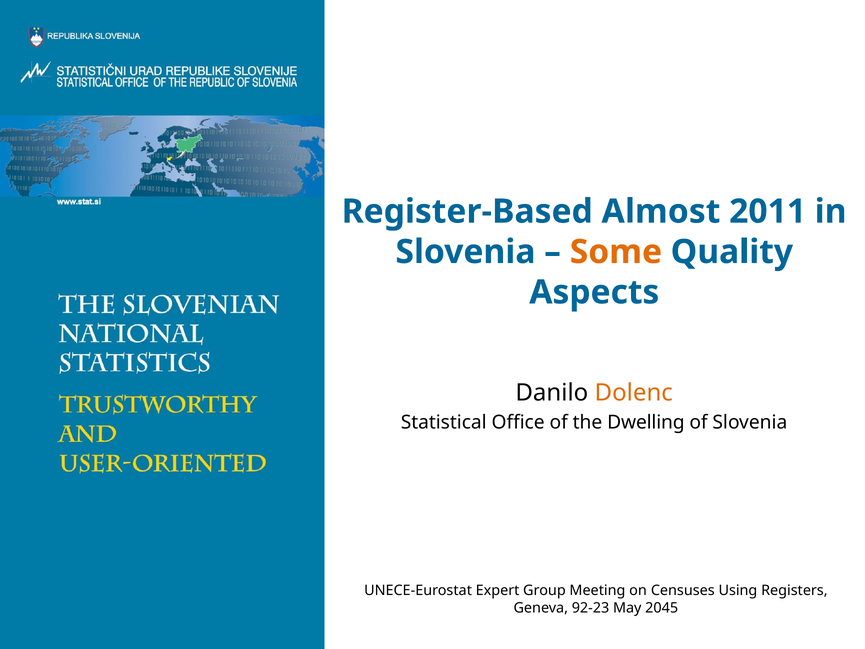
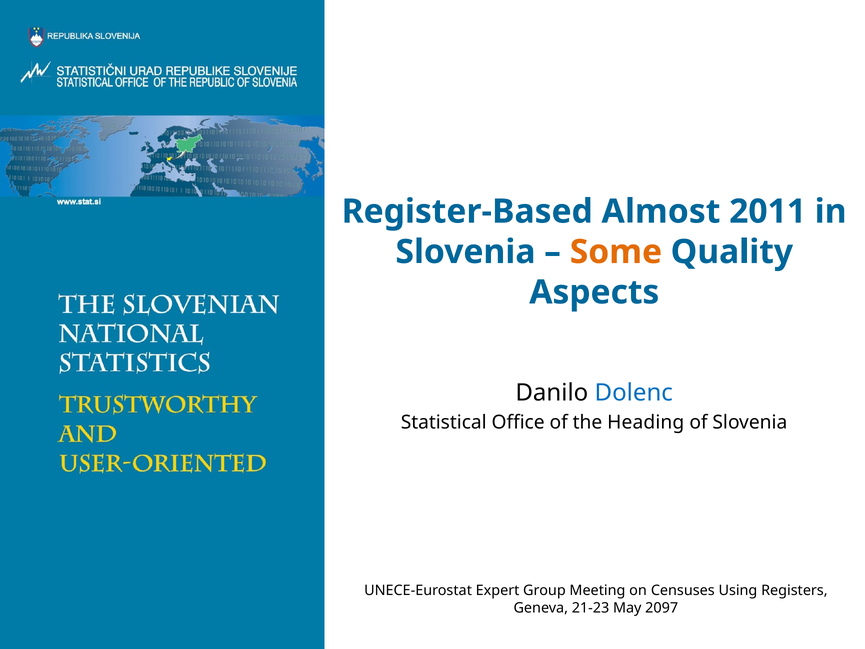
Dolenc colour: orange -> blue (634, 393)
Dwelling: Dwelling -> Heading (646, 422)
92-23: 92-23 -> 21-23 (591, 608)
2045: 2045 -> 2097 (662, 608)
